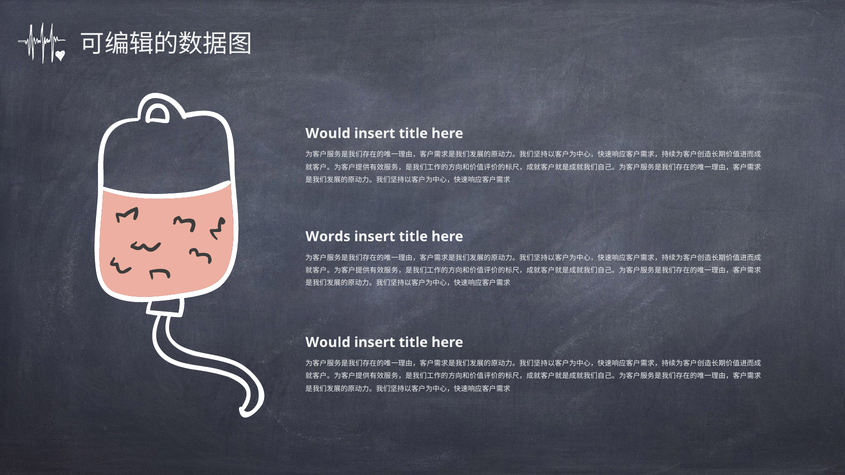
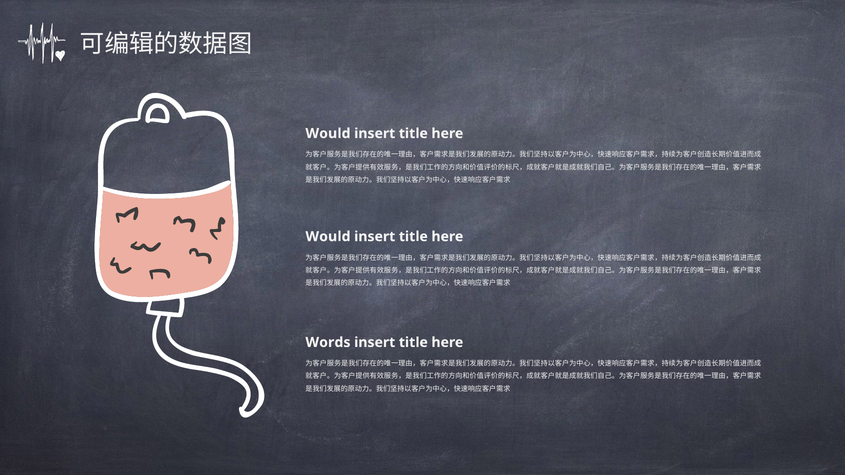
Words: Words -> Would (328, 237)
Would: Would -> Words (328, 343)
